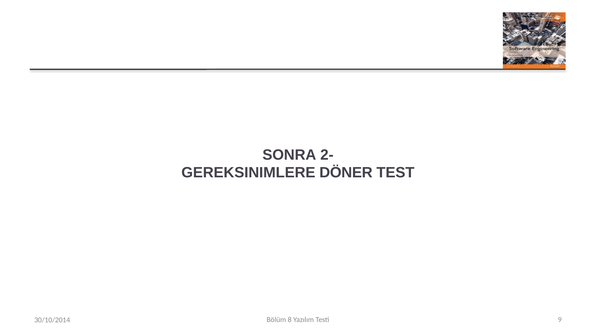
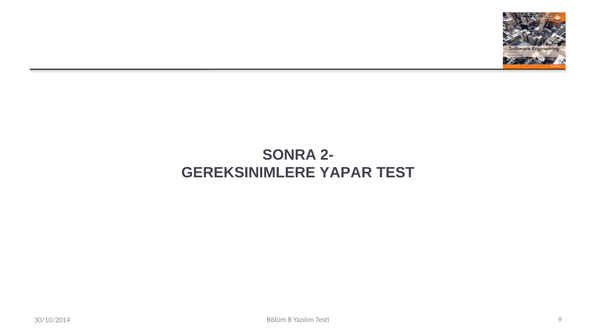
DÖNER: DÖNER -> YAPAR (346, 173)
